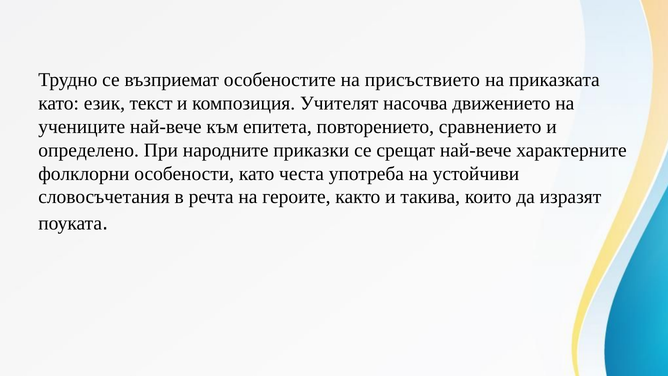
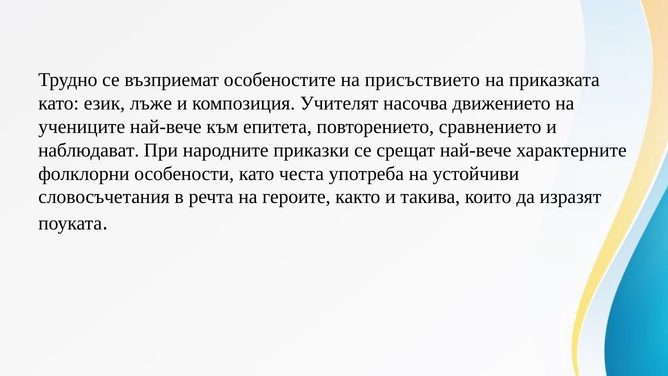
текст: текст -> лъже (151, 103)
определено: определено -> наблюдават (89, 150)
